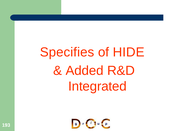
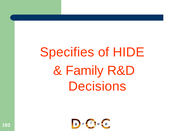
Added: Added -> Family (85, 71)
Integrated: Integrated -> Decisions (97, 86)
